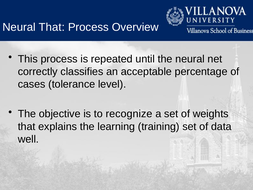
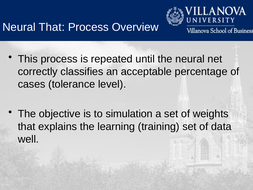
recognize: recognize -> simulation (129, 114)
